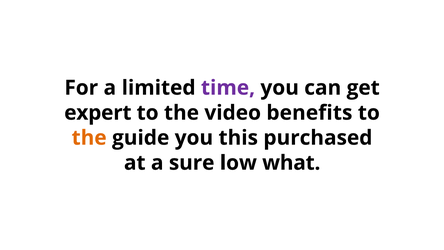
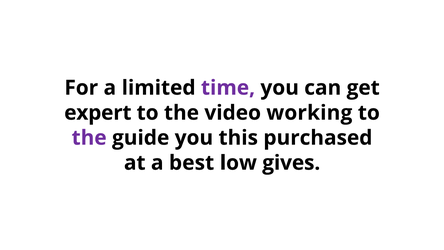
benefits: benefits -> working (309, 113)
the colour: orange -> purple (89, 138)
sure: sure -> best (192, 163)
what: what -> gives (291, 163)
